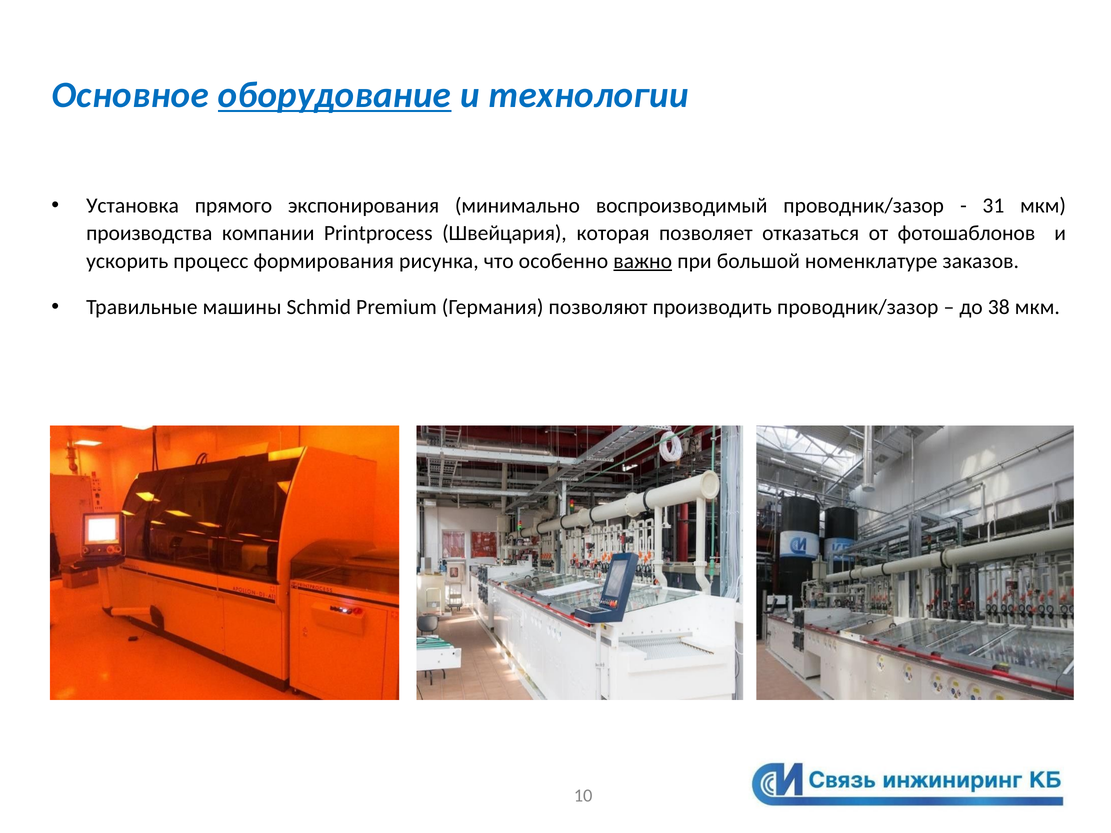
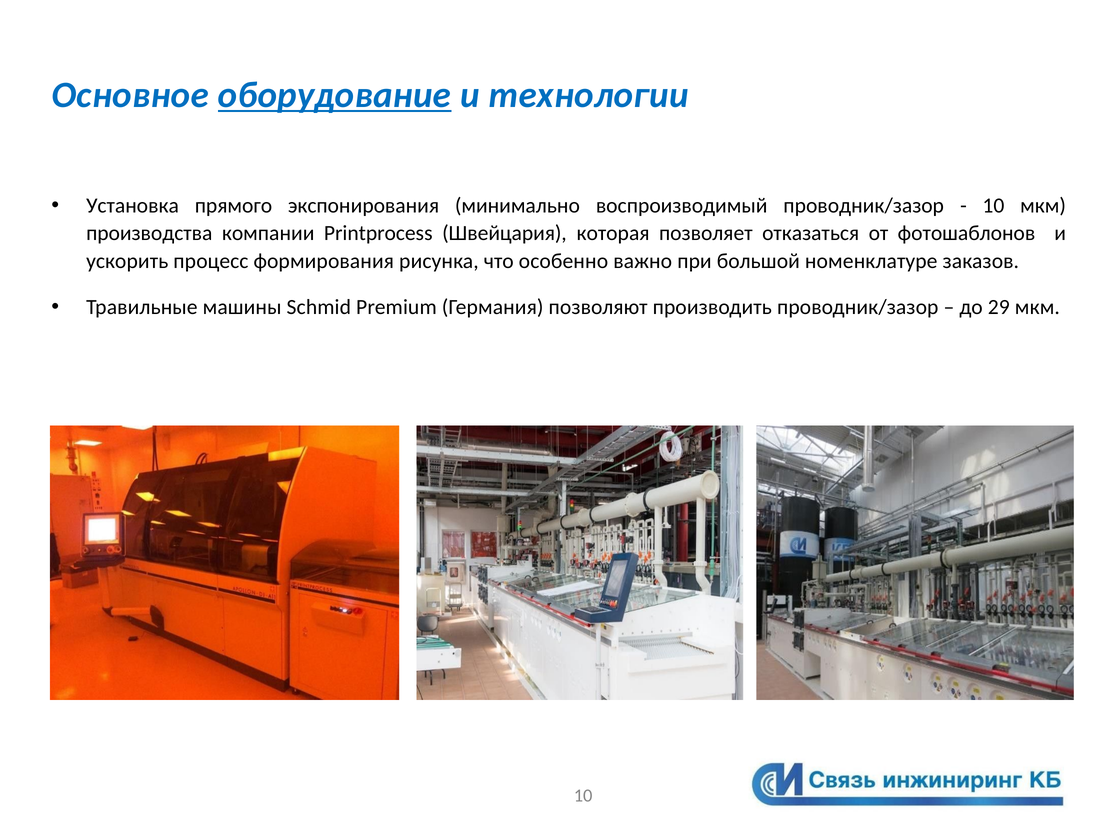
31: 31 -> 10 (993, 206)
важно underline: present -> none (643, 261)
38: 38 -> 29 (999, 307)
